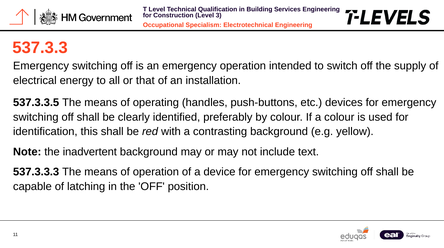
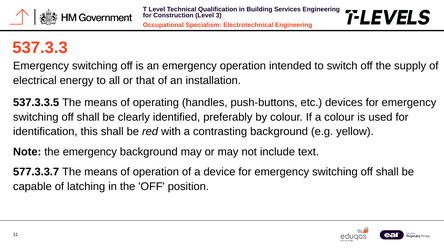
the inadvertent: inadvertent -> emergency (90, 152)
537.3.3.3: 537.3.3.3 -> 577.3.3.7 (36, 172)
